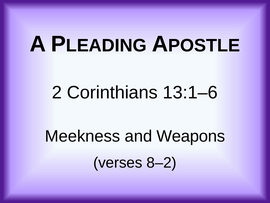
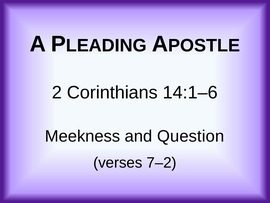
13:1–6: 13:1–6 -> 14:1–6 (190, 92)
Weapons: Weapons -> Question (191, 136)
8–2: 8–2 -> 7–2 (162, 162)
